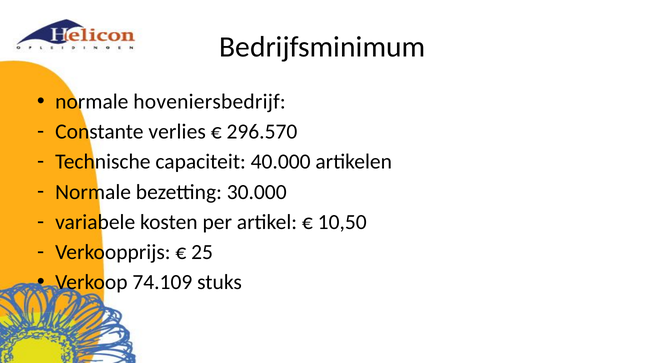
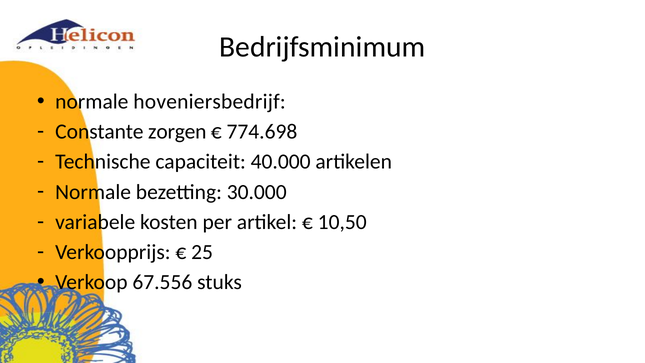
verlies: verlies -> zorgen (177, 132)
296.570: 296.570 -> 774.698 (262, 132)
74.109: 74.109 -> 67.556 (162, 282)
